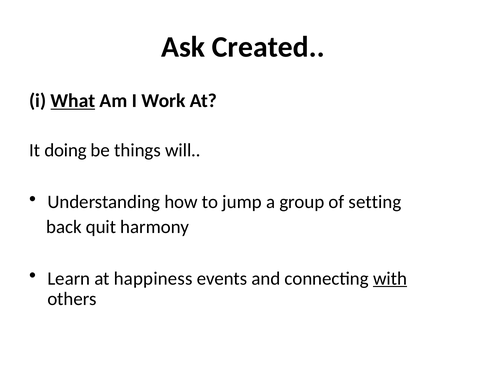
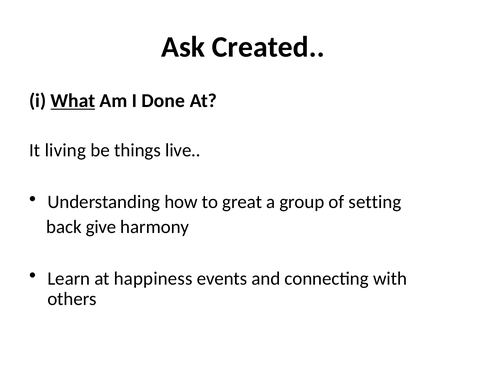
Work: Work -> Done (163, 101)
doing: doing -> living (65, 150)
will: will -> live (183, 150)
jump: jump -> great (242, 202)
quit: quit -> give (101, 226)
with underline: present -> none (390, 278)
